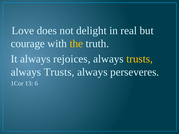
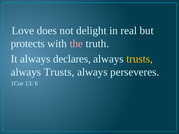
courage: courage -> protects (28, 44)
the colour: yellow -> pink (76, 44)
rejoices: rejoices -> declares (72, 59)
